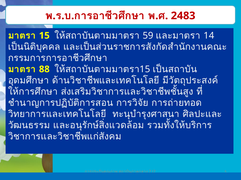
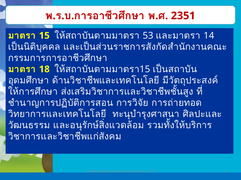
2483: 2483 -> 2351 (183, 16)
59: 59 -> 53 (148, 36)
88: 88 -> 18 (44, 69)
